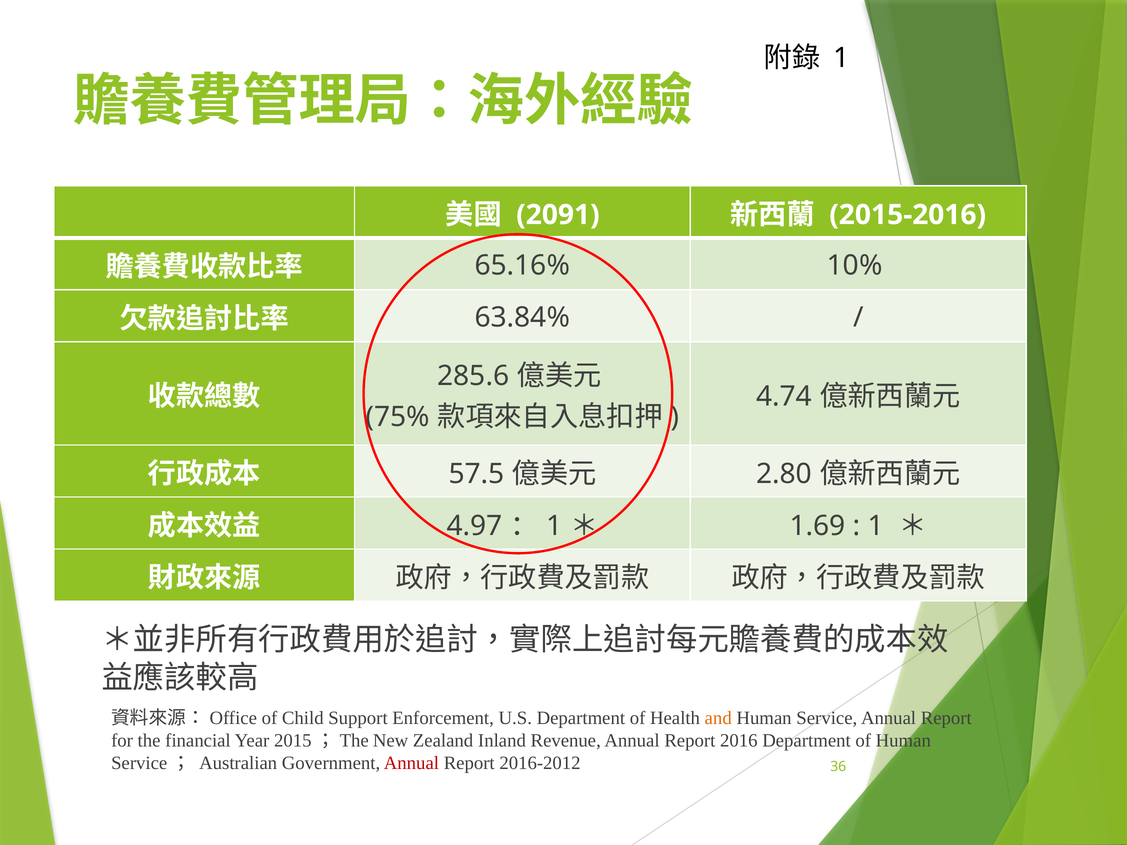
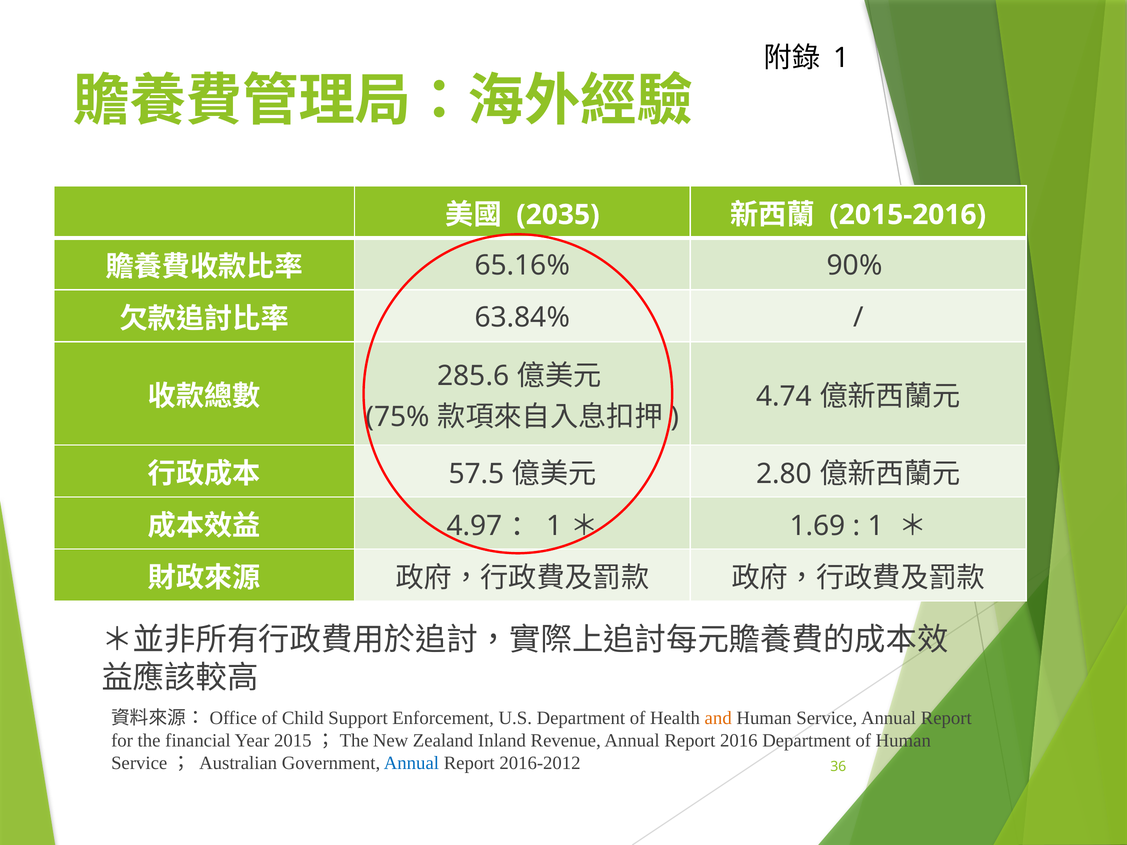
2091: 2091 -> 2035 (558, 215)
10%: 10% -> 90% (855, 266)
Annual colour: red -> blue (411, 763)
